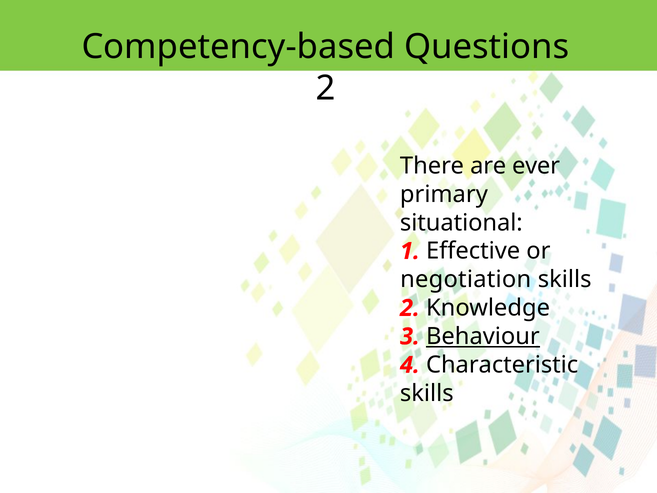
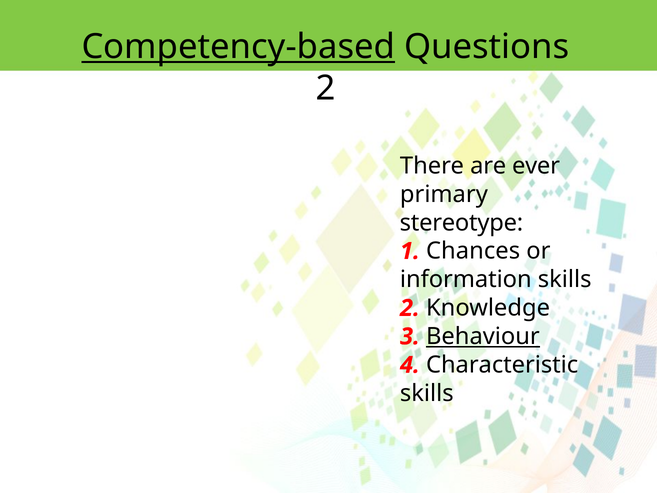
Competency-based underline: none -> present (238, 47)
situational: situational -> stereotype (461, 223)
Effective: Effective -> Chances (473, 251)
negotiation: negotiation -> information (466, 279)
